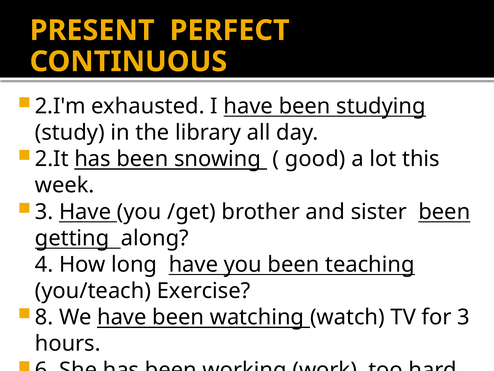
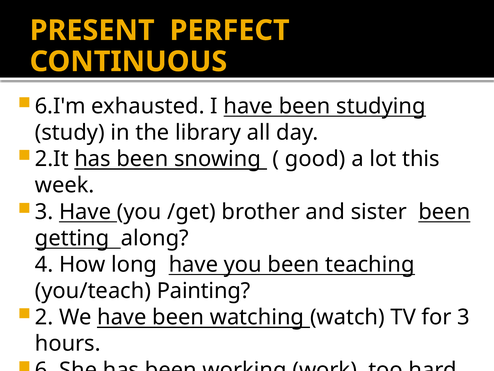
2.I'm: 2.I'm -> 6.I'm (60, 106)
Exercise: Exercise -> Painting (204, 291)
8: 8 -> 2 (44, 317)
